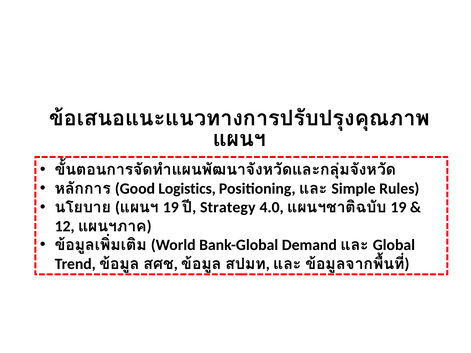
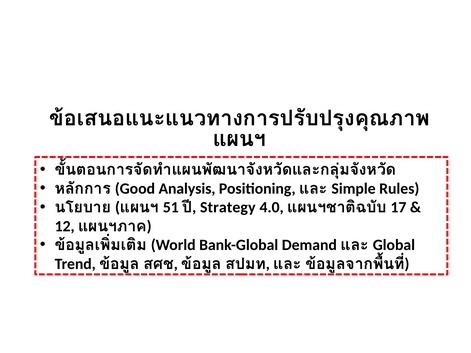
Logistics: Logistics -> Analysis (187, 189)
19: 19 -> 51 (171, 208)
19: 19 -> 17 (398, 208)
